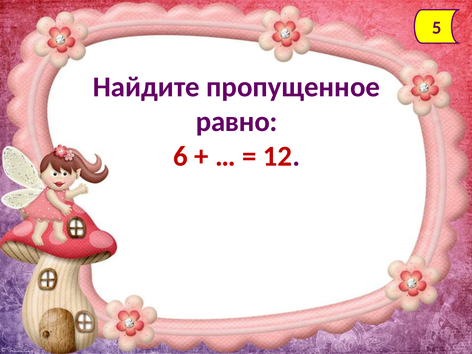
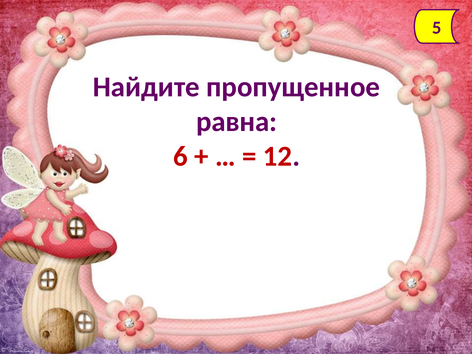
равно: равно -> равна (237, 122)
